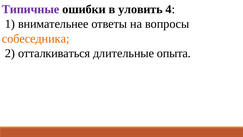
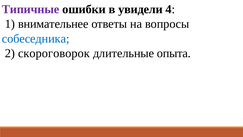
уловить: уловить -> увидели (140, 9)
собеседника colour: orange -> blue (36, 38)
отталкиваться: отталкиваться -> скороговорок (54, 53)
